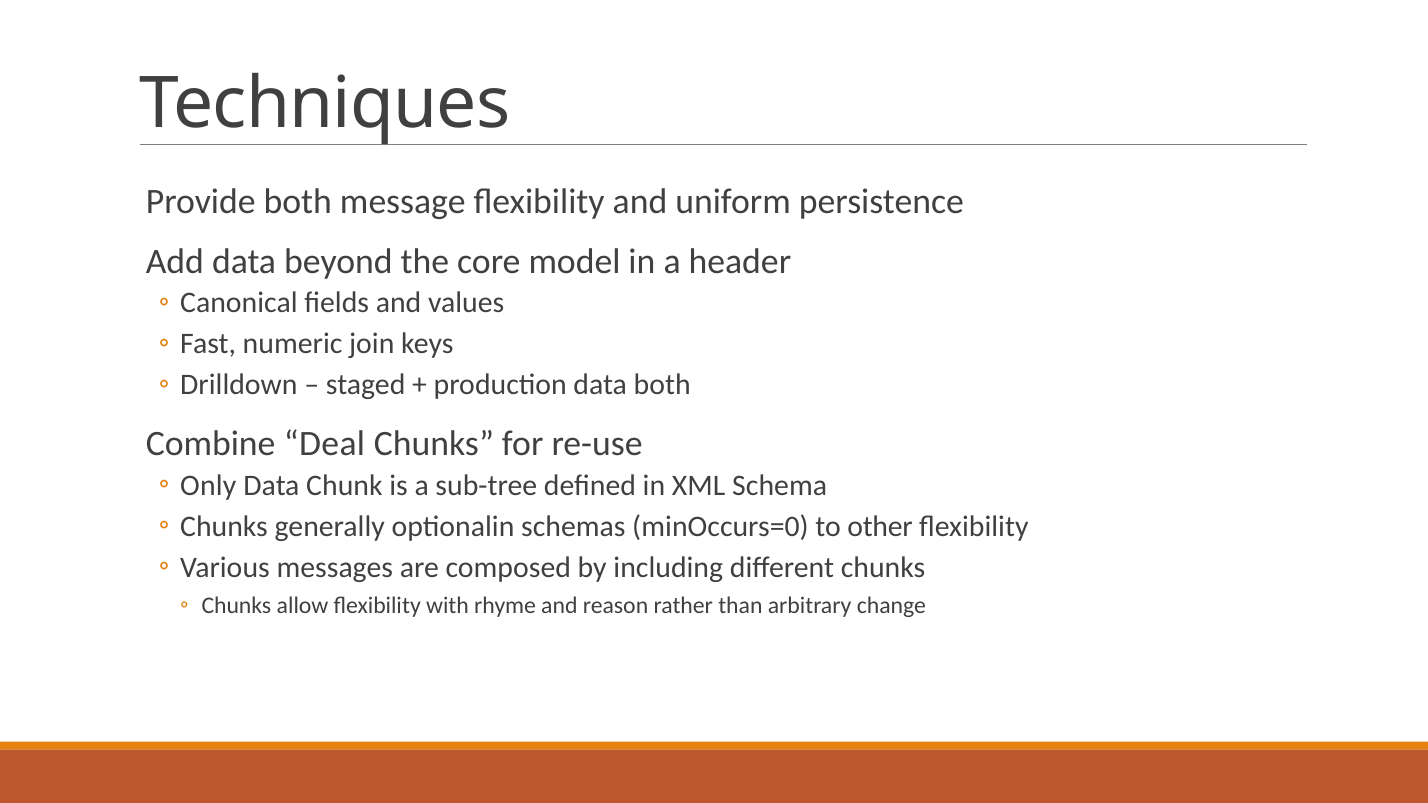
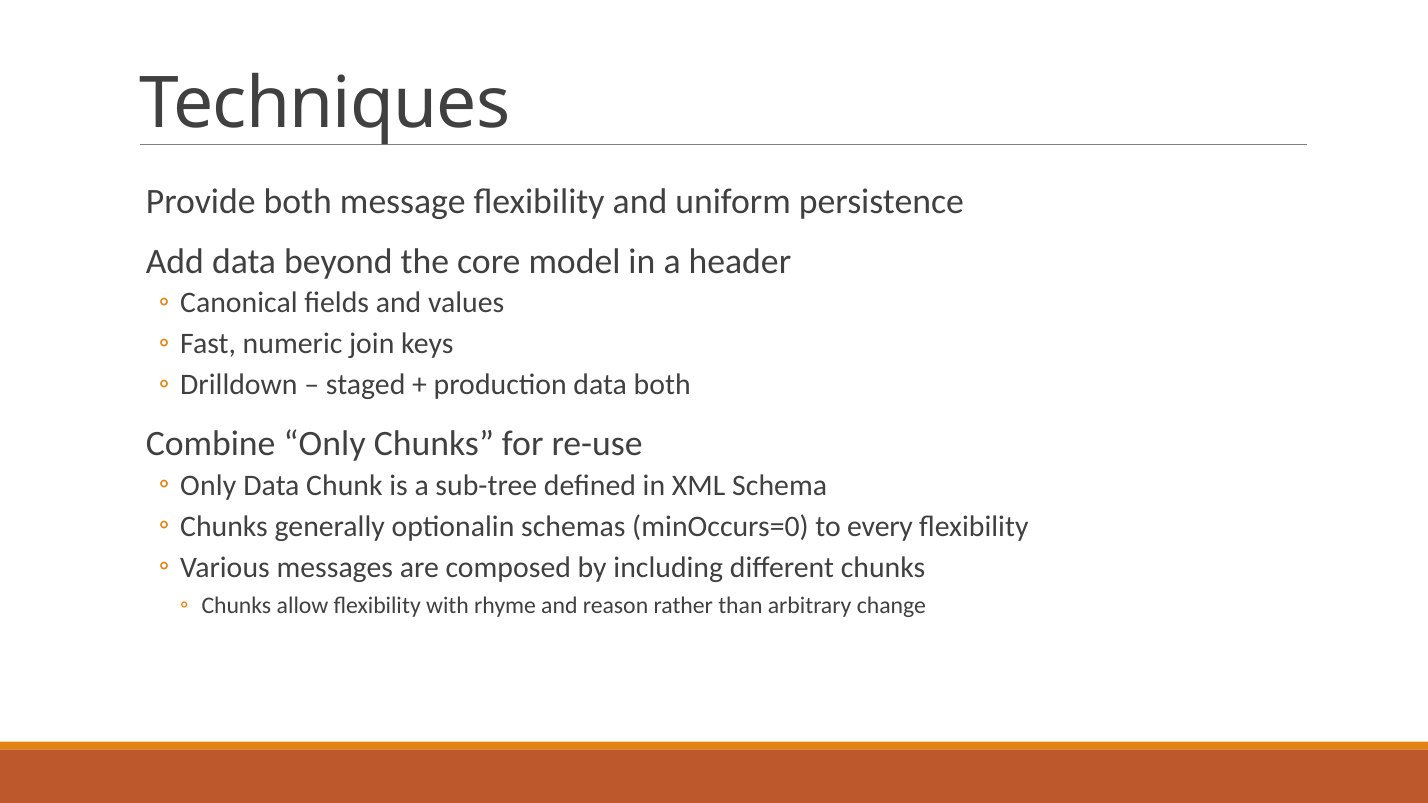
Combine Deal: Deal -> Only (325, 444)
other: other -> every (880, 527)
